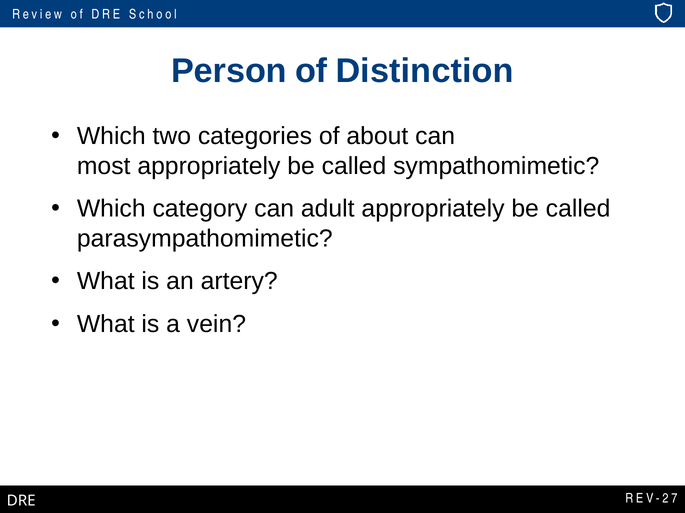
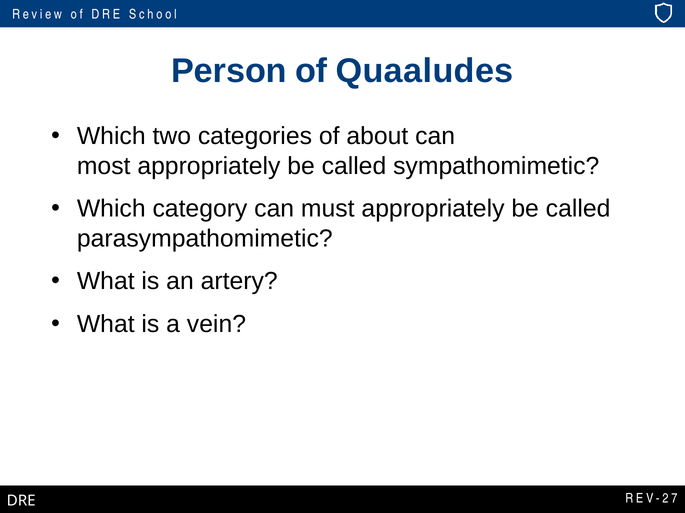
Distinction: Distinction -> Quaaludes (425, 71)
adult: adult -> must (328, 209)
